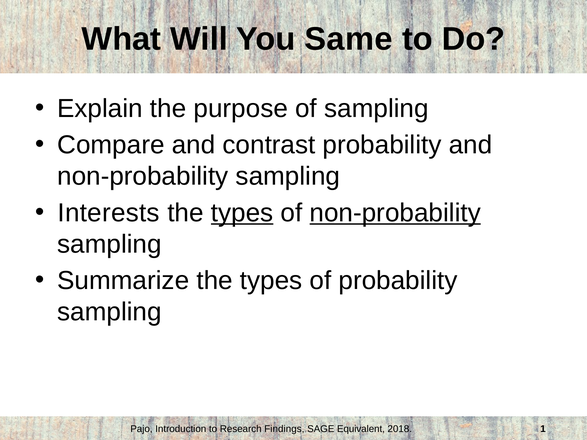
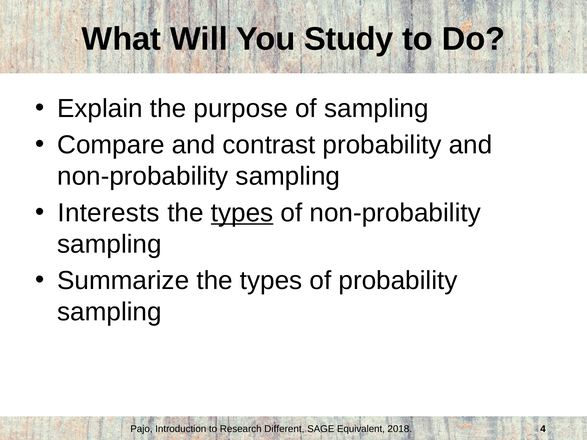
Same: Same -> Study (349, 39)
non-probability underline: present -> none (395, 213)
Findings: Findings -> Different (284, 429)
1: 1 -> 4 (543, 429)
